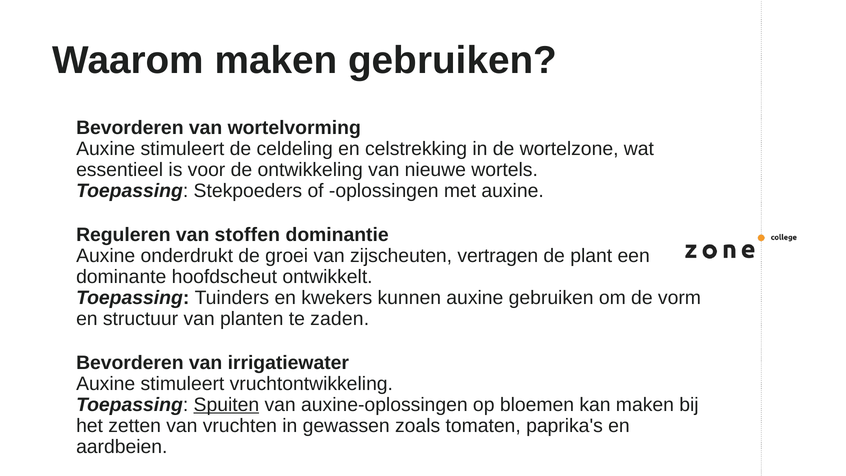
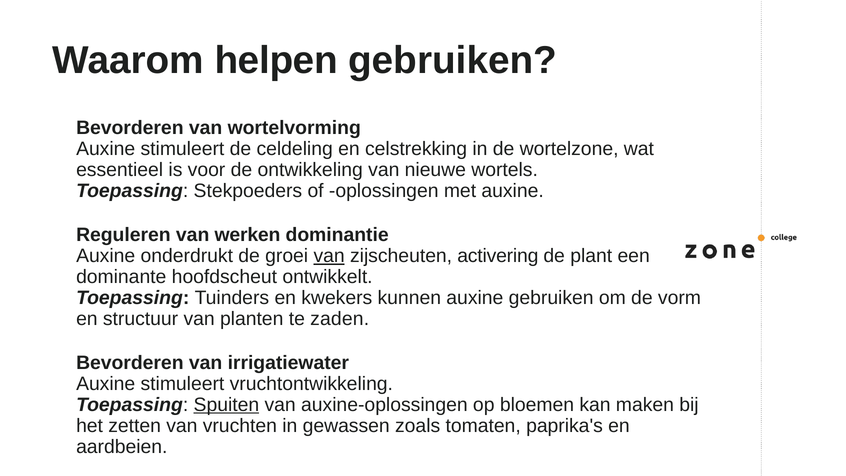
Waarom maken: maken -> helpen (276, 61)
stoffen: stoffen -> werken (247, 235)
van underline: none -> present (329, 256)
vertragen: vertragen -> activering (498, 256)
